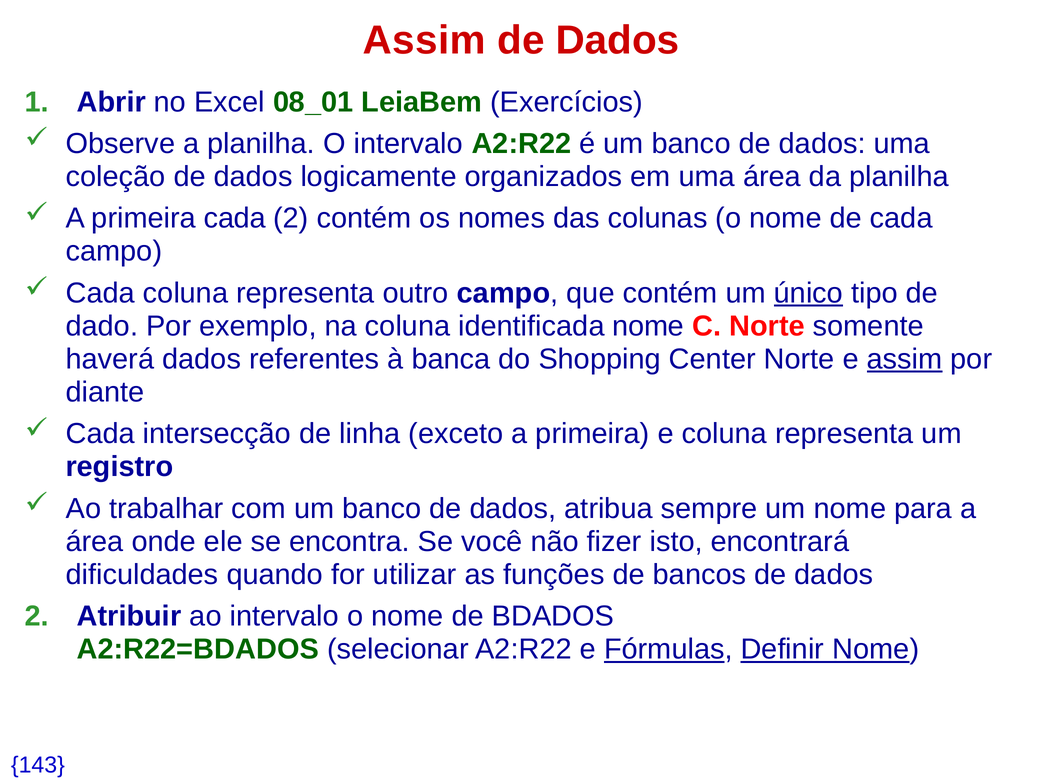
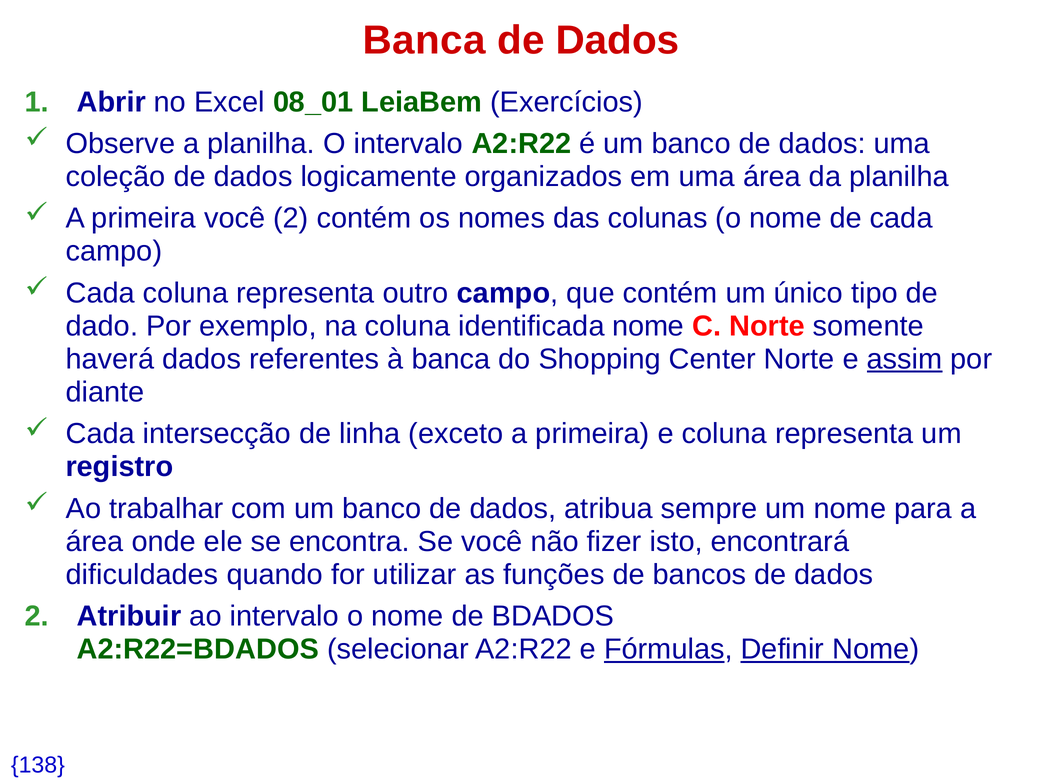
Assim: Assim -> Banca (424, 41)
primeira cada: cada -> você (235, 218)
único underline: present -> none (808, 293)
143: 143 -> 138 (38, 765)
